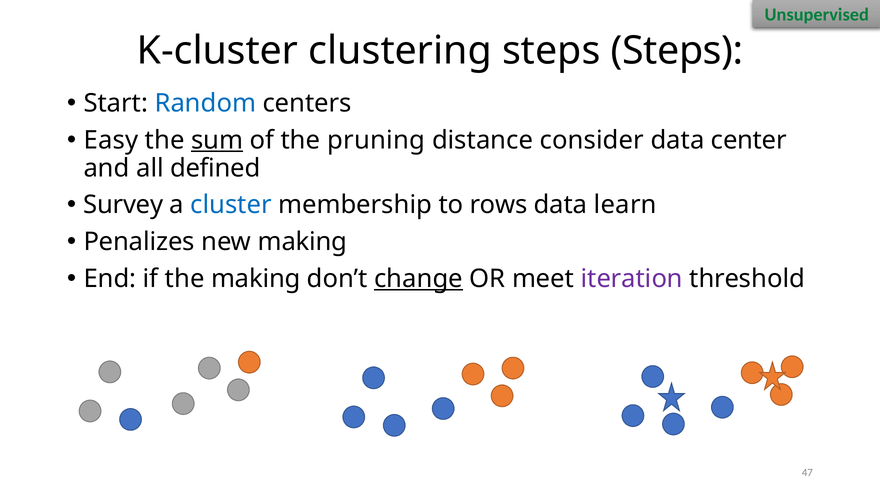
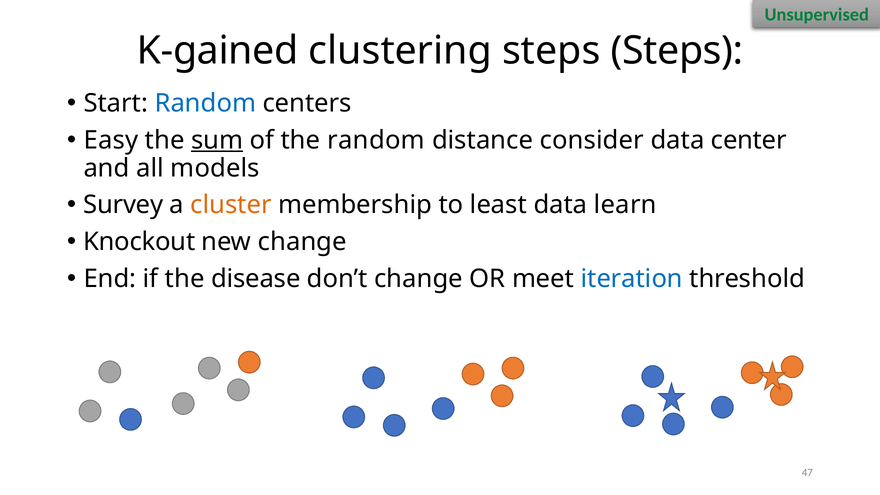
K-cluster: K-cluster -> K-gained (218, 51)
the pruning: pruning -> random (376, 140)
defined: defined -> models (215, 168)
cluster colour: blue -> orange (231, 205)
rows: rows -> least (498, 205)
Penalizes: Penalizes -> Knockout (139, 242)
new making: making -> change (302, 242)
the making: making -> disease (256, 279)
change underline: present -> none (418, 279)
iteration colour: purple -> blue (632, 279)
